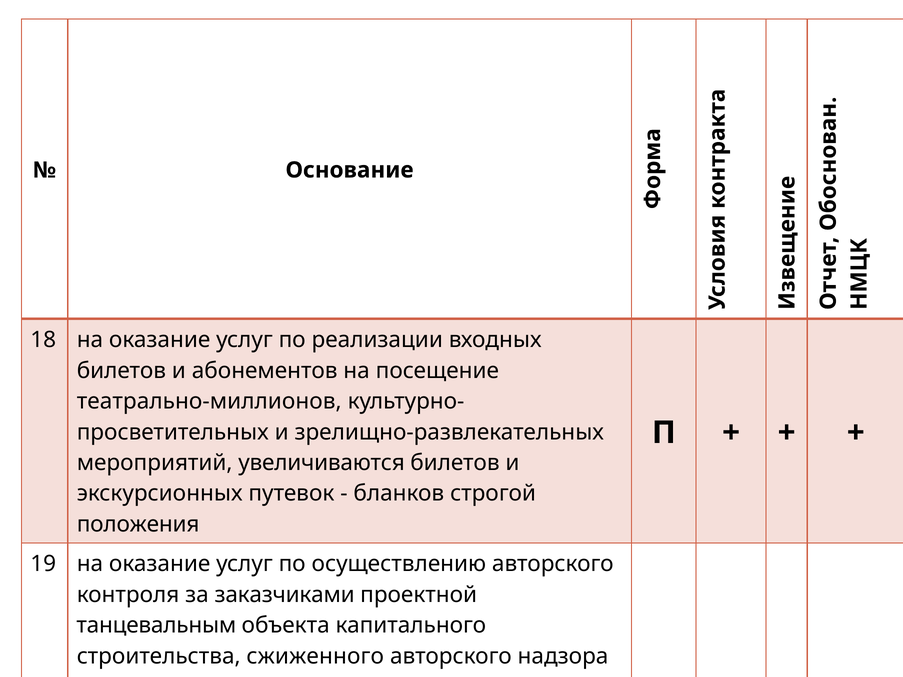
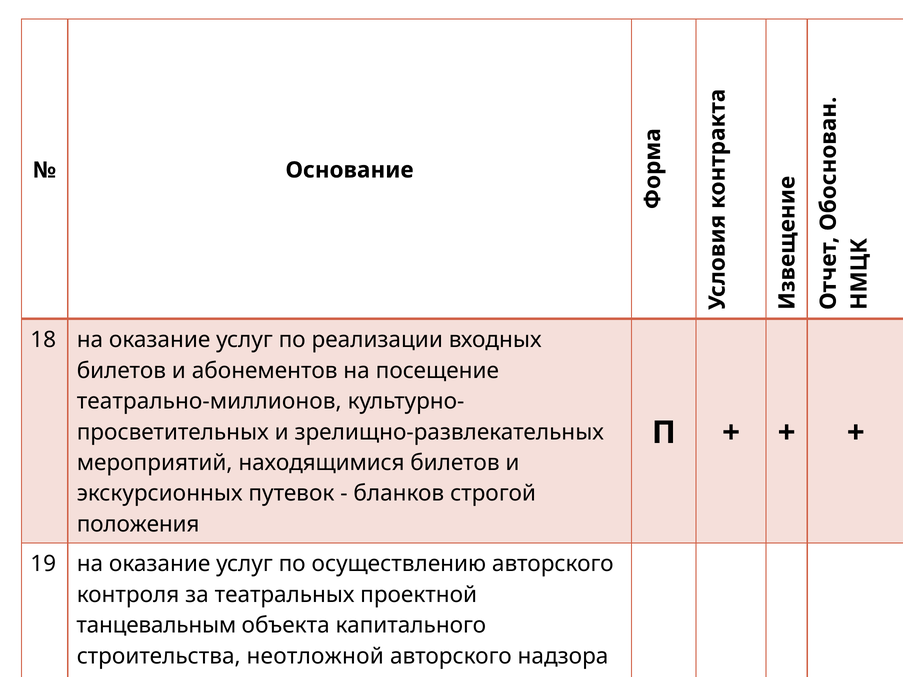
увеличиваются: увеличиваются -> находящимися (322, 463)
заказчиками: заказчиками -> театральных (285, 595)
сжиженного: сжиженного -> неотложной (315, 656)
